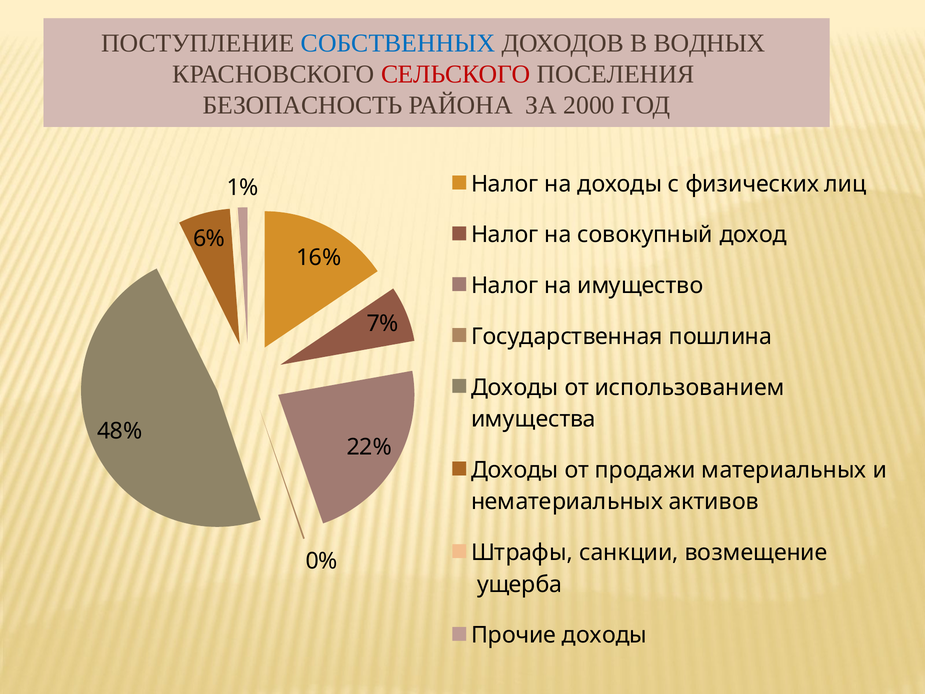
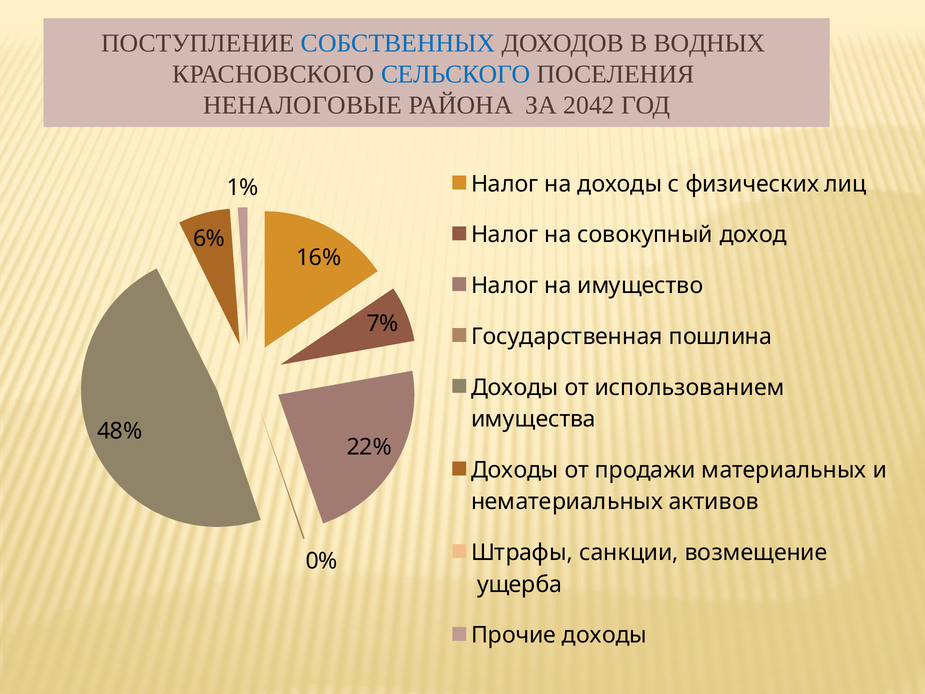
СЕЛЬСКОГО colour: red -> blue (456, 74)
БЕЗОПАСНОСТЬ: БЕЗОПАСНОСТЬ -> НЕНАЛОГОВЫЕ (302, 105)
2000: 2000 -> 2042 (589, 105)
